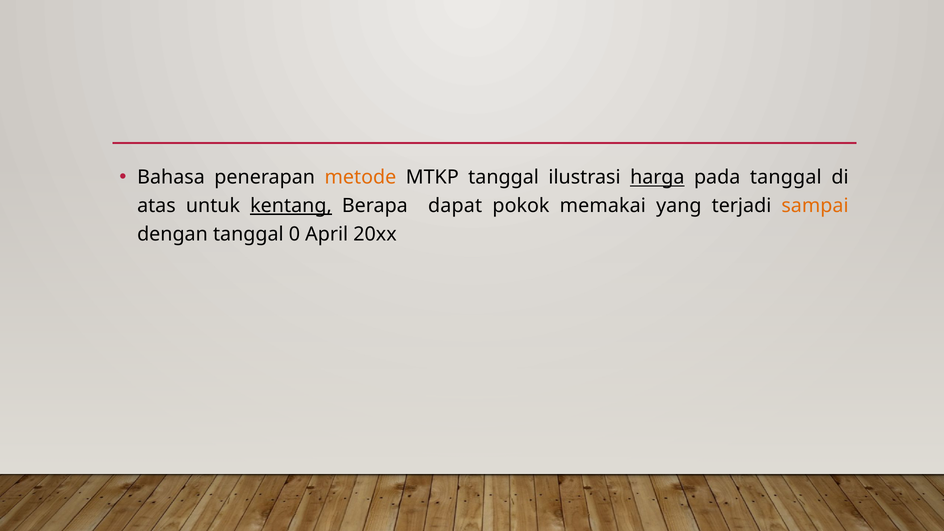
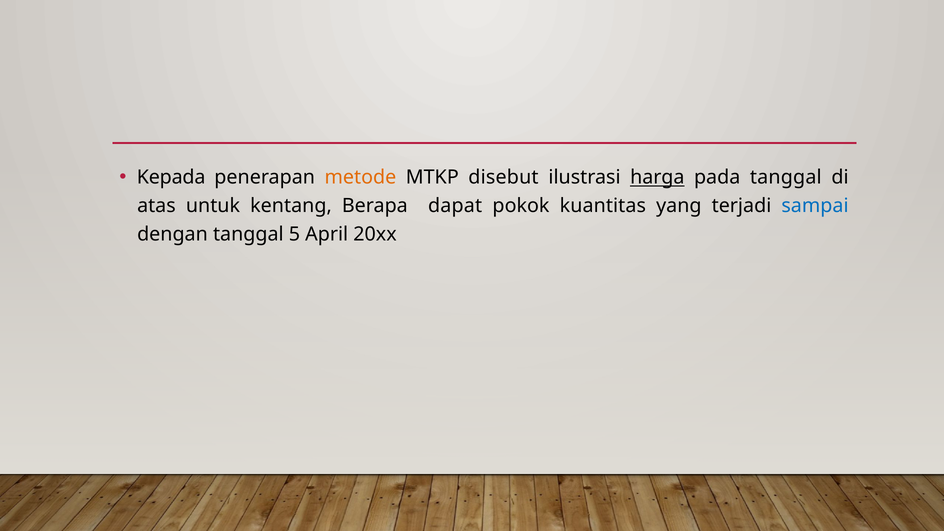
Bahasa: Bahasa -> Kepada (171, 178)
MTKP tanggal: tanggal -> disebut (503, 178)
kentang underline: present -> none (291, 206)
memakai: memakai -> kuantitas (603, 206)
sampai colour: orange -> blue (815, 206)
0: 0 -> 5 (294, 234)
